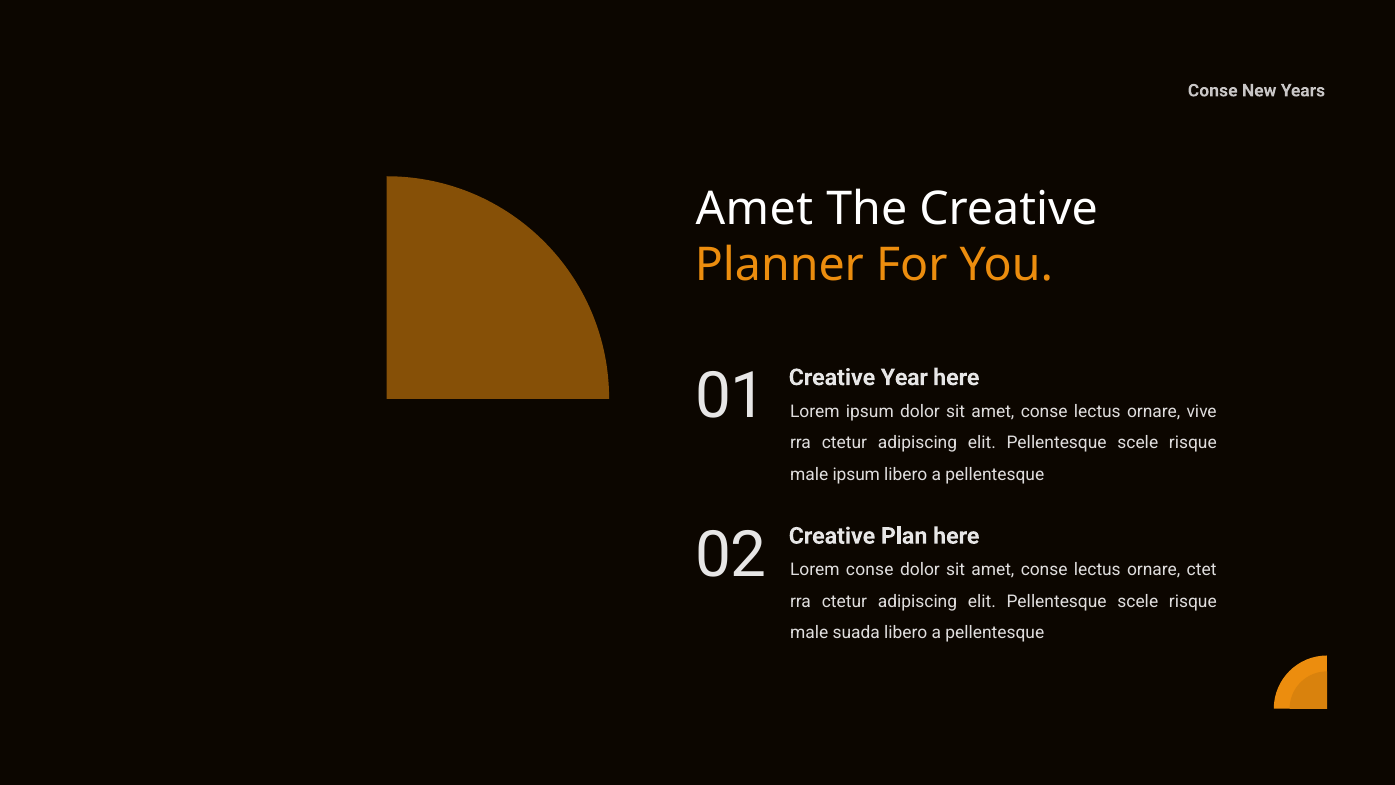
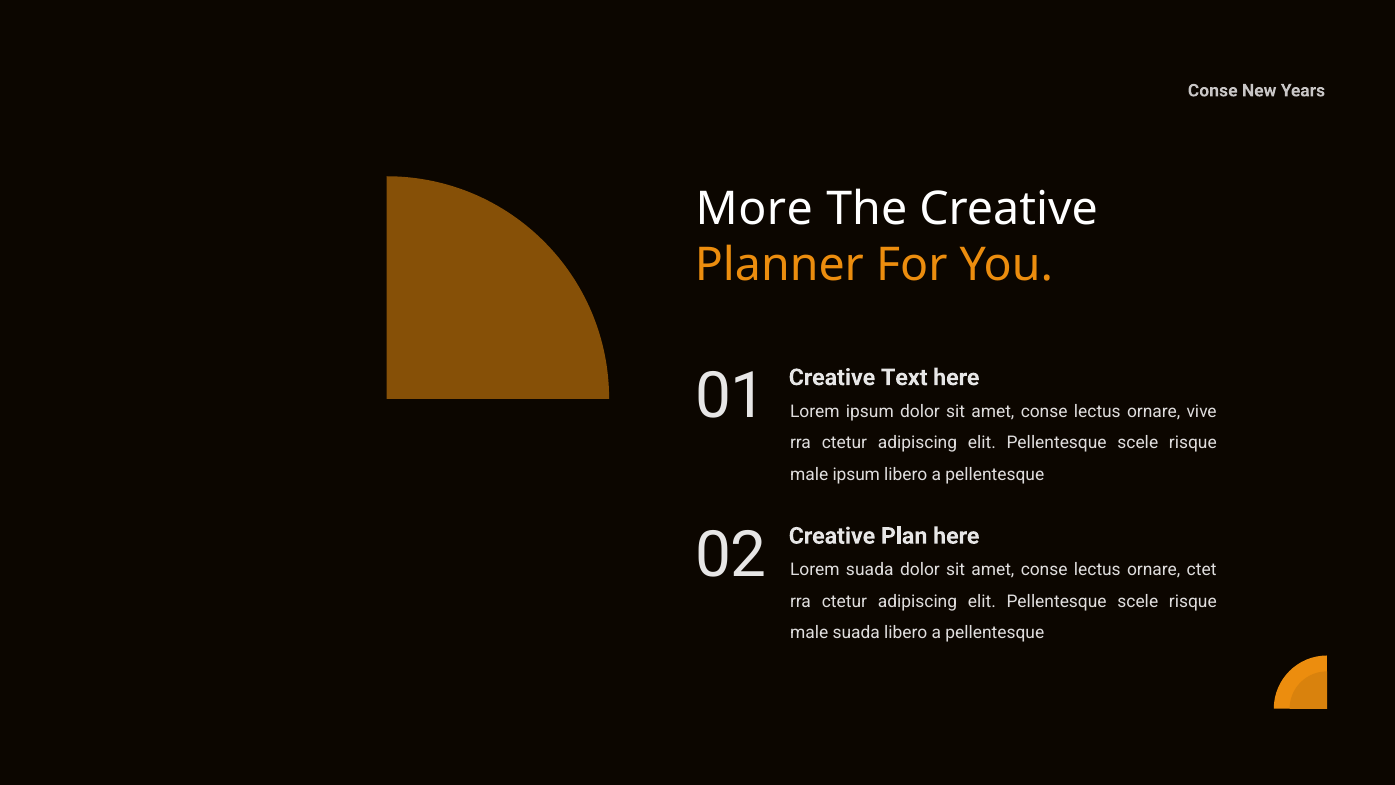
Amet: Amet -> More (754, 209)
Year: Year -> Text (904, 377)
Lorem conse: conse -> suada (870, 570)
